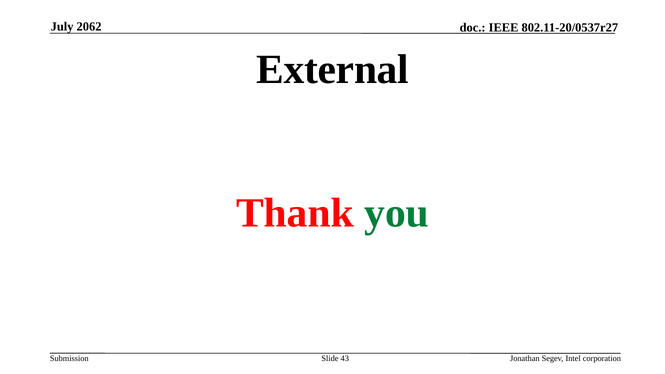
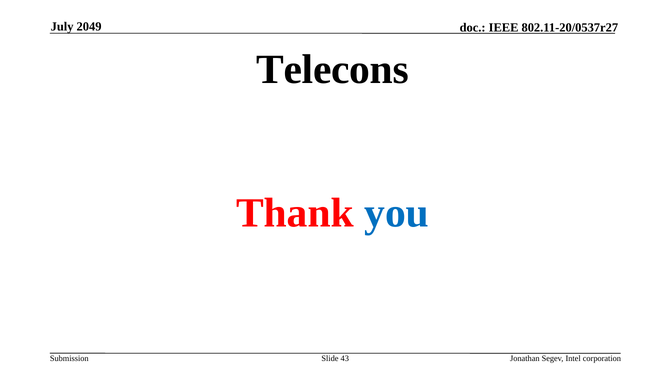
2062: 2062 -> 2049 (89, 26)
External: External -> Telecons (333, 69)
you colour: green -> blue (397, 213)
